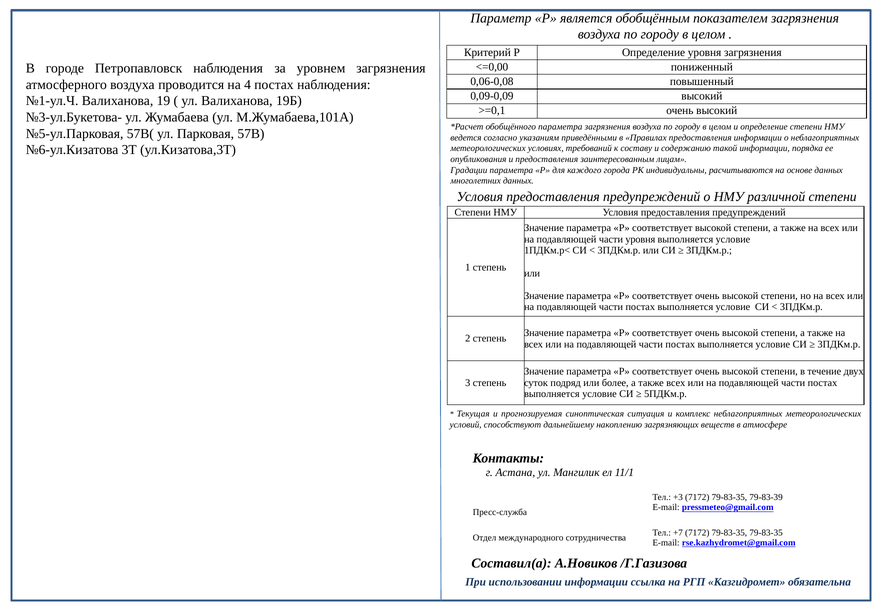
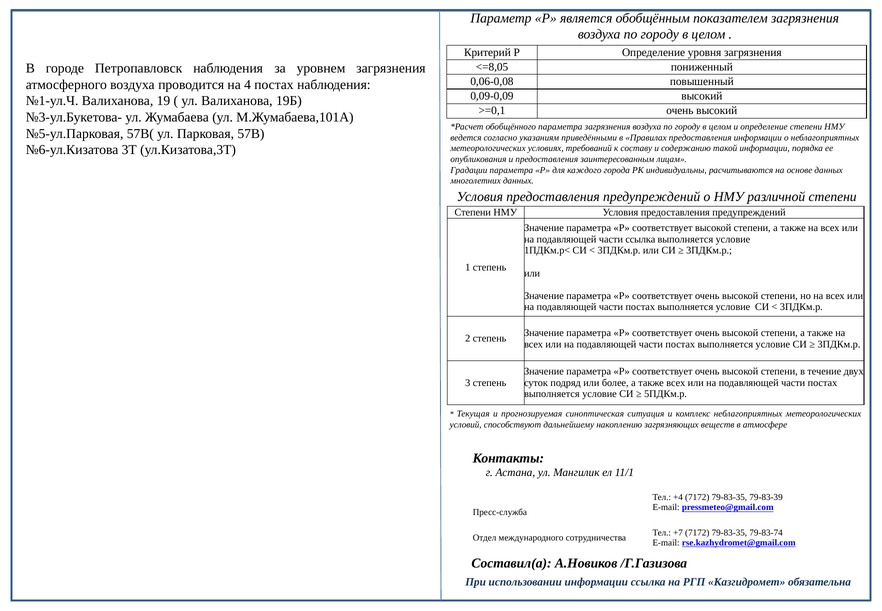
<=0,00: <=0,00 -> <=8,05 (492, 67)
части уровня: уровня -> ссылка (640, 239)
+3: +3 -> +4 (678, 497)
79-83-35 79-83-35: 79-83-35 -> 79-83-74 (766, 532)
